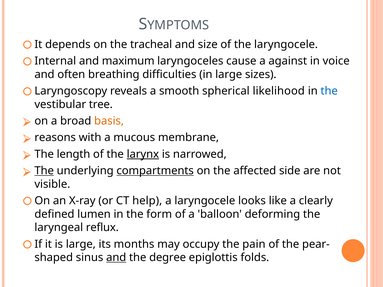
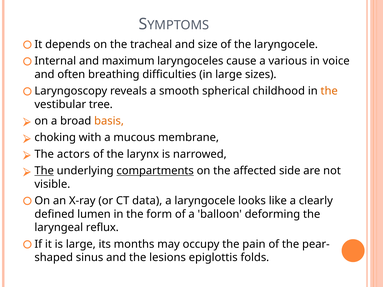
against: against -> various (288, 61)
likelihood: likelihood -> childhood (279, 91)
the colour: blue -> orange (329, 91)
reasons: reasons -> choking (55, 138)
length: length -> actors (73, 154)
larynx underline: present -> none (143, 154)
help: help -> data (147, 201)
and underline: present -> none (116, 258)
degree: degree -> lesions (168, 258)
